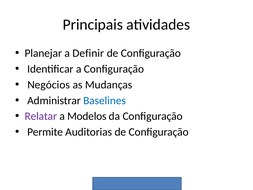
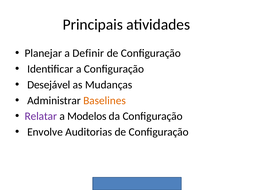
Negócios: Negócios -> Desejável (49, 85)
Baselines colour: blue -> orange (105, 100)
Permite: Permite -> Envolve (45, 132)
